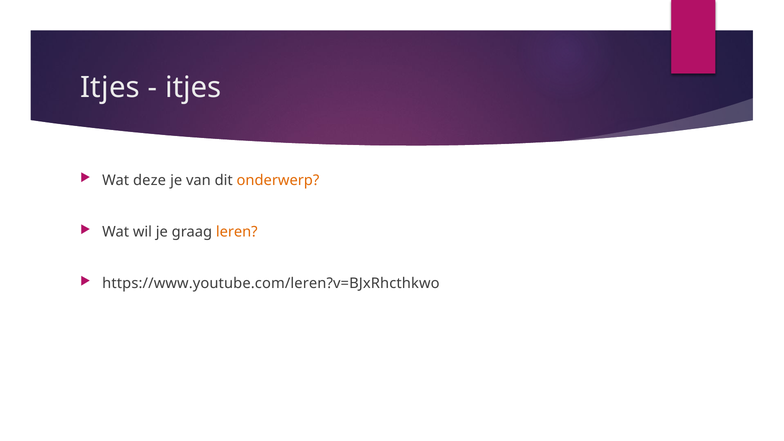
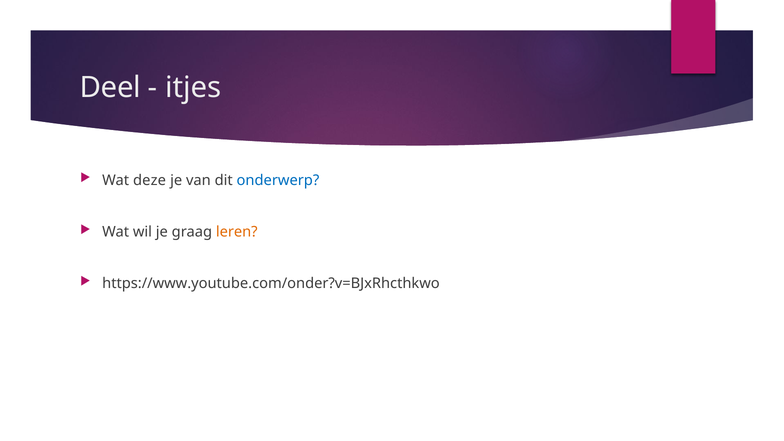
Itjes: Itjes -> Deel (110, 87)
onderwerp colour: orange -> blue (278, 180)
https://www.youtube.com/leren?v=BJxRhcthkwo: https://www.youtube.com/leren?v=BJxRhcthkwo -> https://www.youtube.com/onder?v=BJxRhcthkwo (271, 283)
